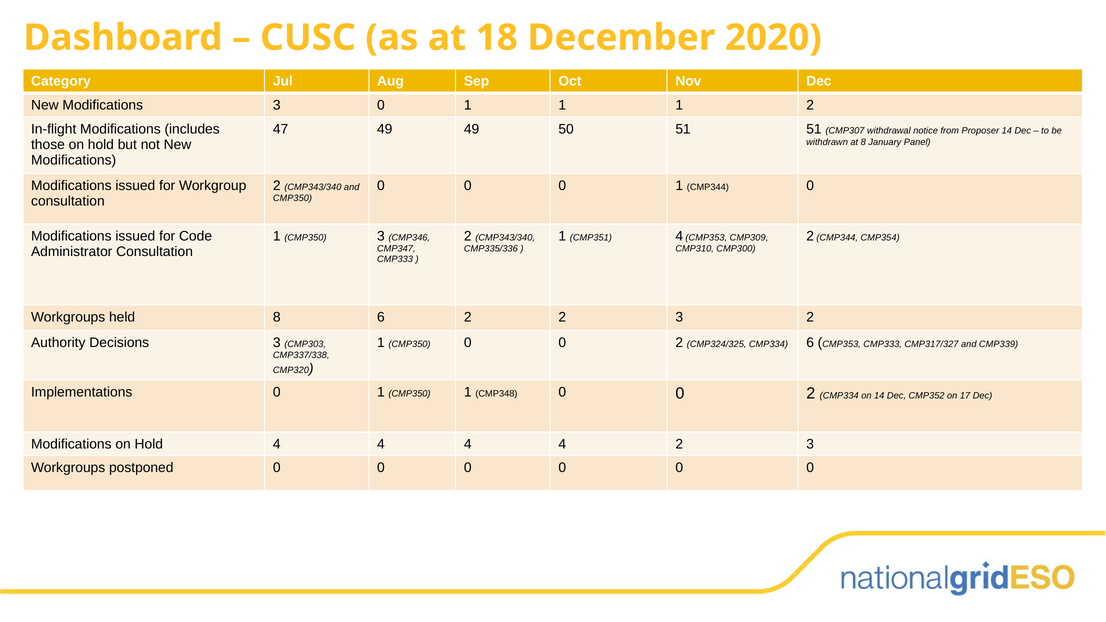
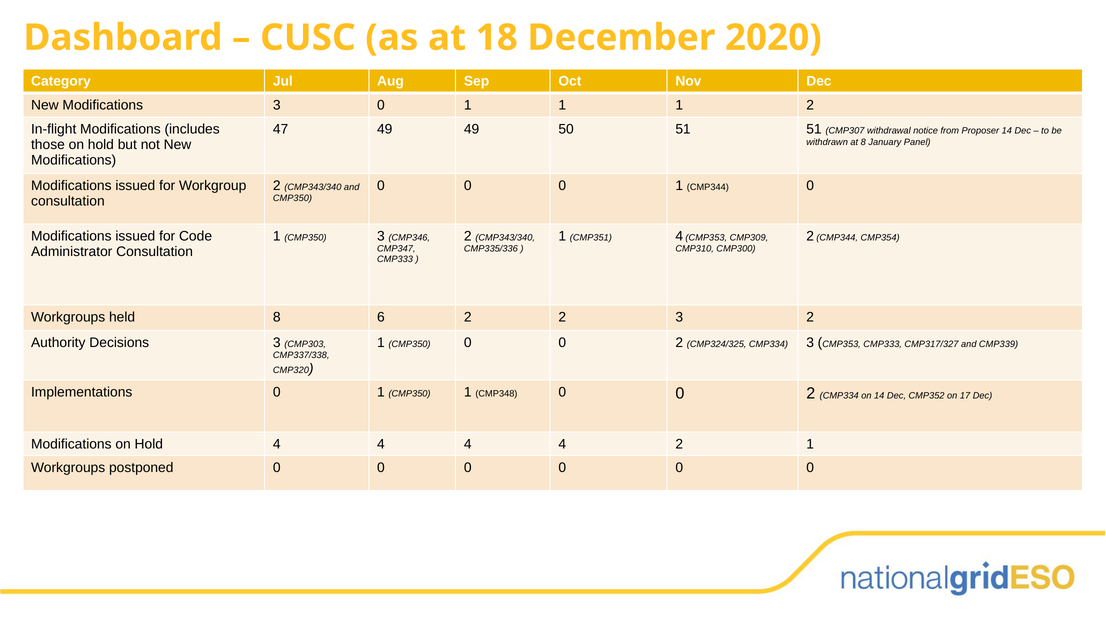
CMP334 6: 6 -> 3 (810, 343)
4 2 3: 3 -> 1 (810, 444)
